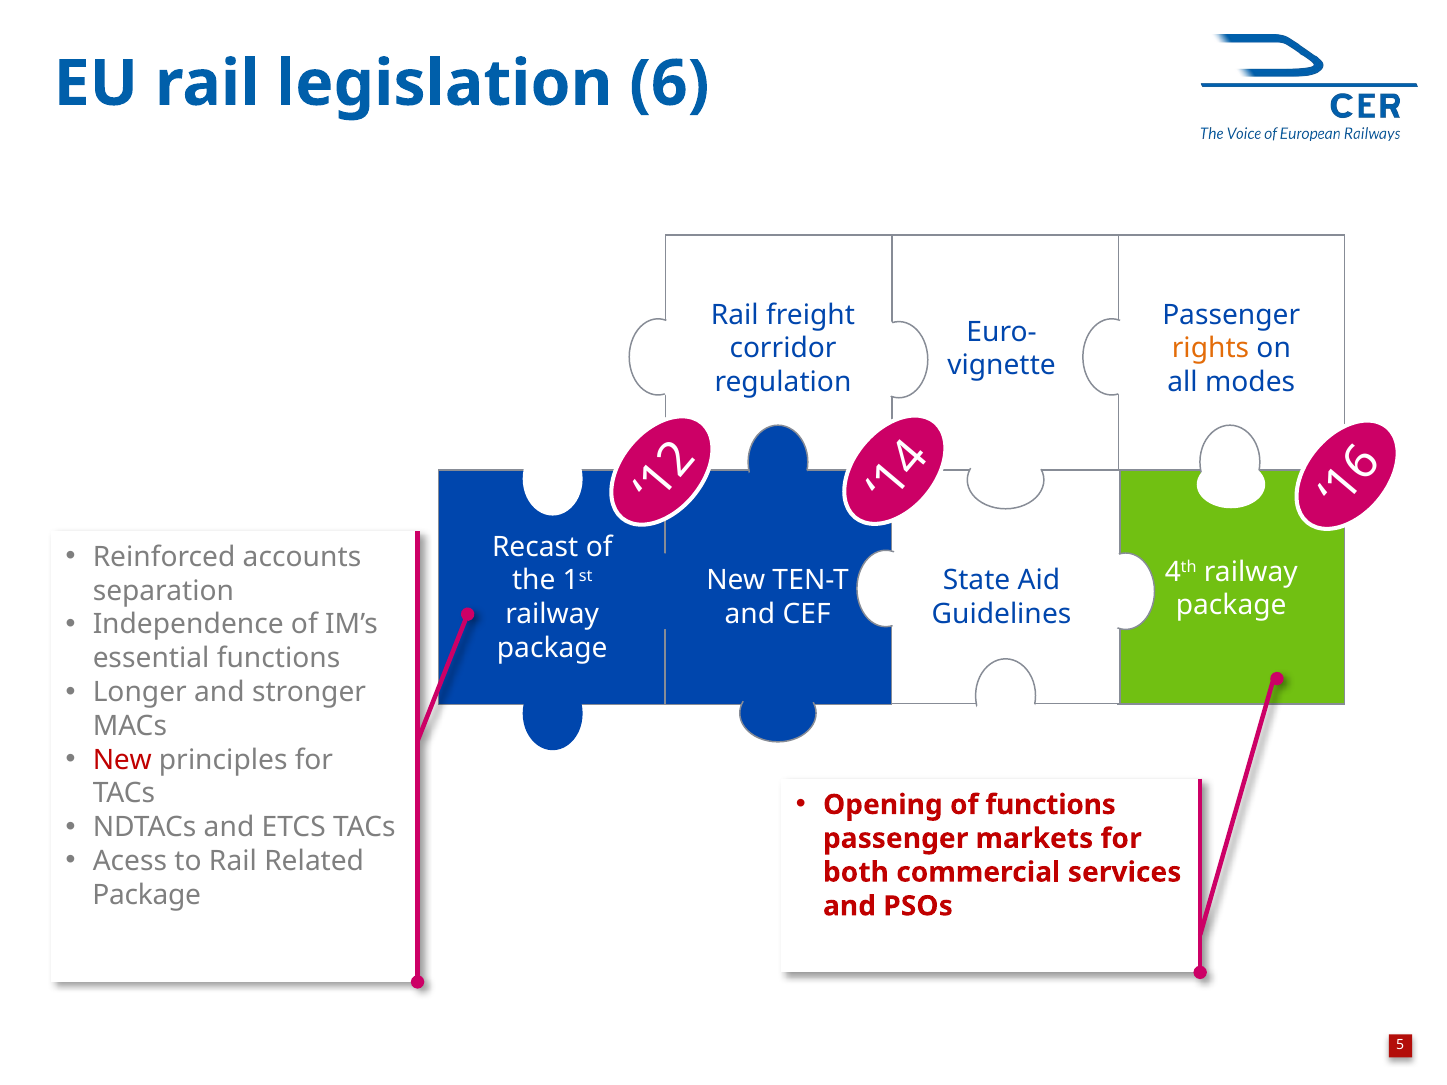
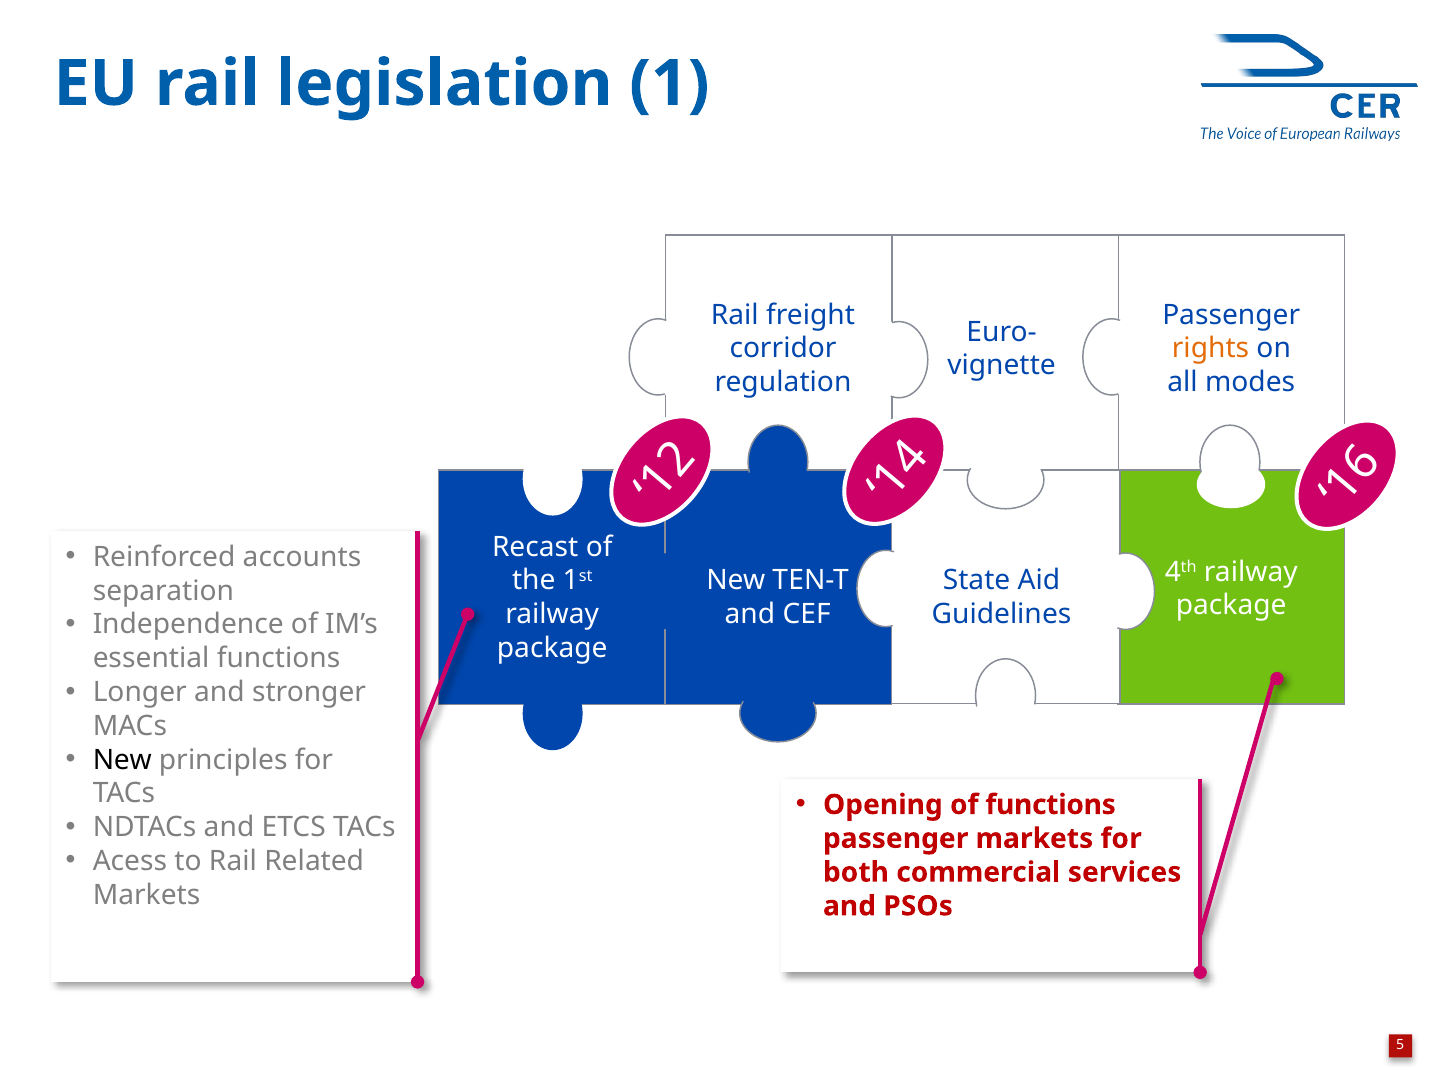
legislation 6: 6 -> 1 (669, 84)
New colour: red -> black (122, 760)
Package: Package -> Markets (147, 895)
